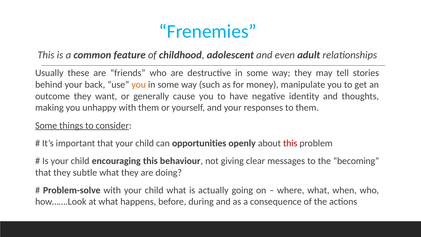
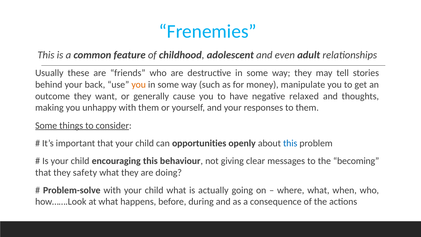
identity: identity -> relaxed (304, 96)
this colour: red -> blue (290, 143)
subtle: subtle -> safety (85, 172)
